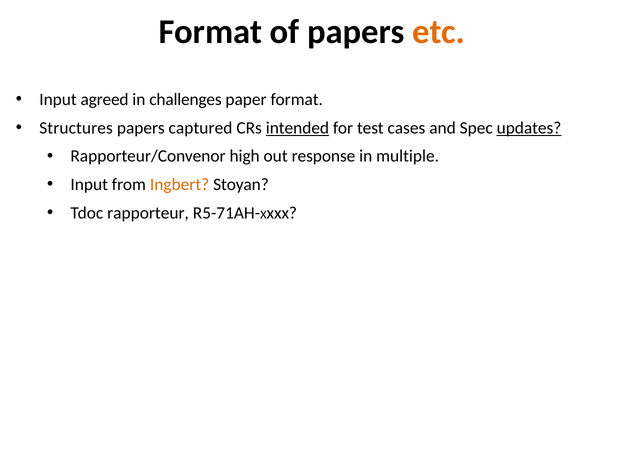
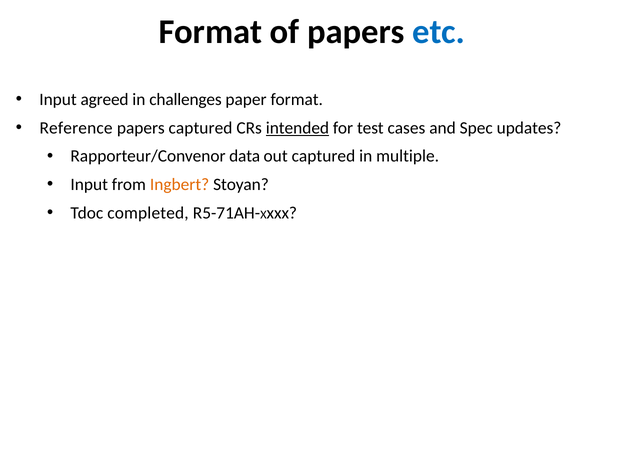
etc colour: orange -> blue (439, 32)
Structures: Structures -> Reference (76, 128)
updates underline: present -> none (529, 128)
high: high -> data (245, 156)
out response: response -> captured (323, 156)
rapporteur: rapporteur -> completed (148, 213)
